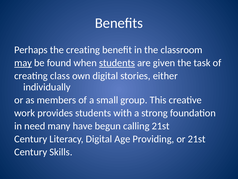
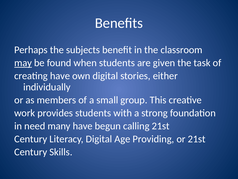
the creating: creating -> subjects (83, 50)
students underline: present -> none (117, 63)
creating class: class -> have (60, 76)
